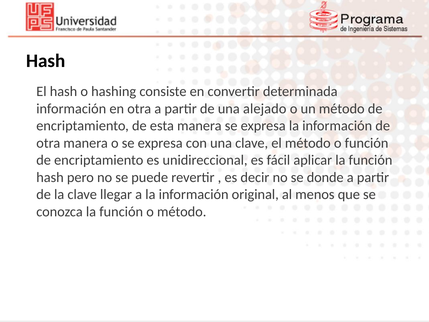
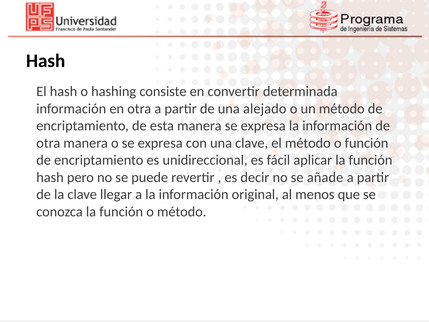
donde: donde -> añade (325, 177)
